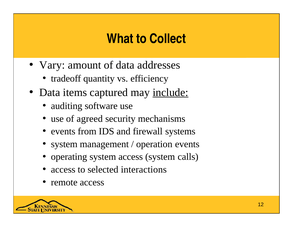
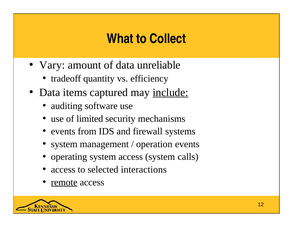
addresses: addresses -> unreliable (159, 65)
agreed: agreed -> limited (90, 118)
remote underline: none -> present (64, 182)
